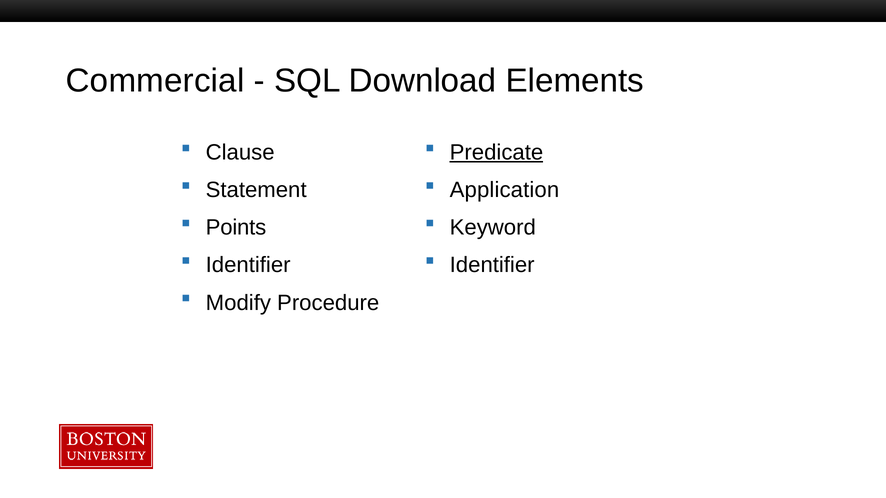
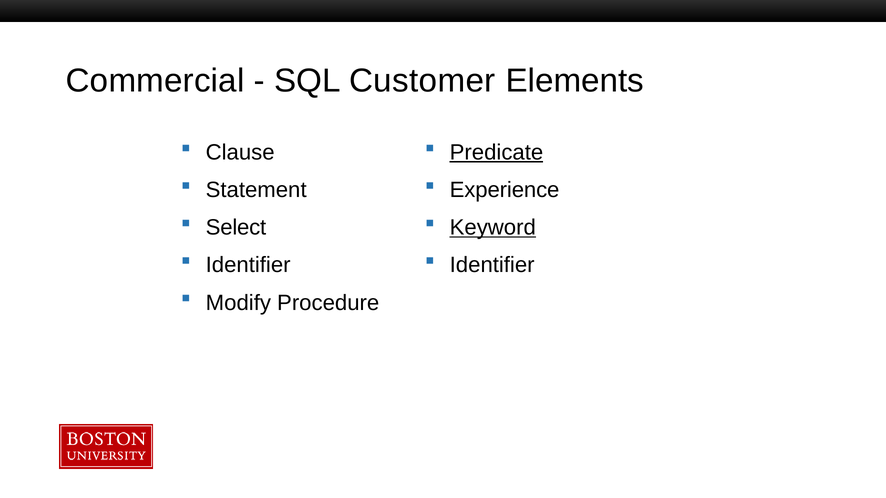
Download: Download -> Customer (422, 81)
Application: Application -> Experience (505, 190)
Points: Points -> Select (236, 228)
Keyword underline: none -> present (493, 228)
